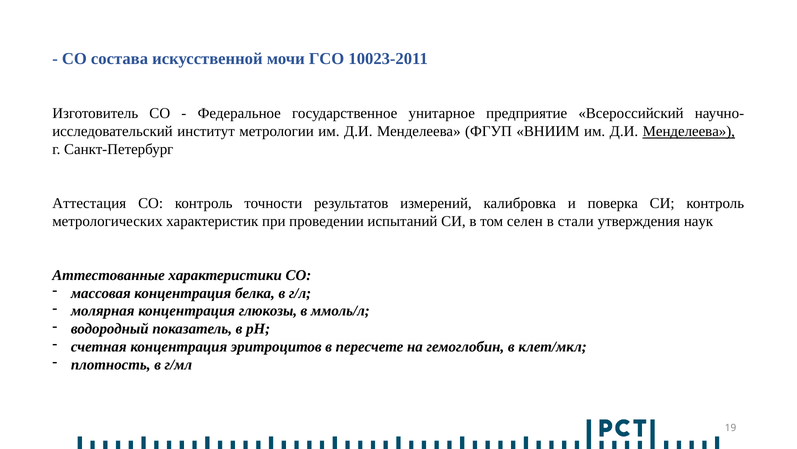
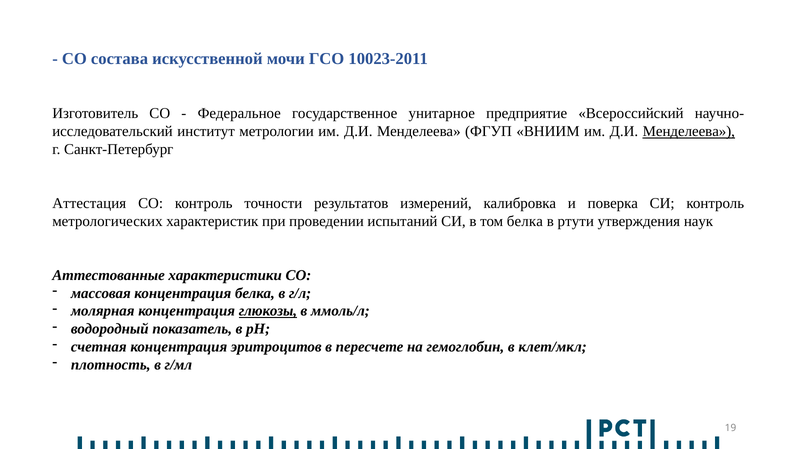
том селен: селен -> белка (525, 221)
стали: стали -> ртути (576, 221)
глюкозы underline: none -> present (268, 311)
